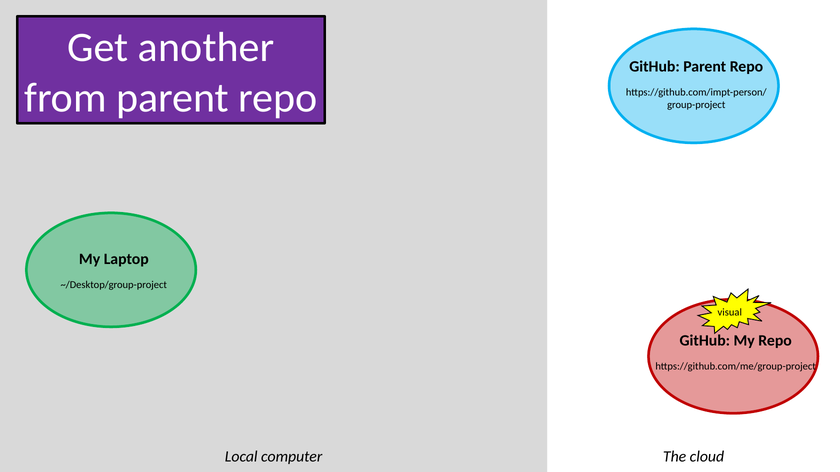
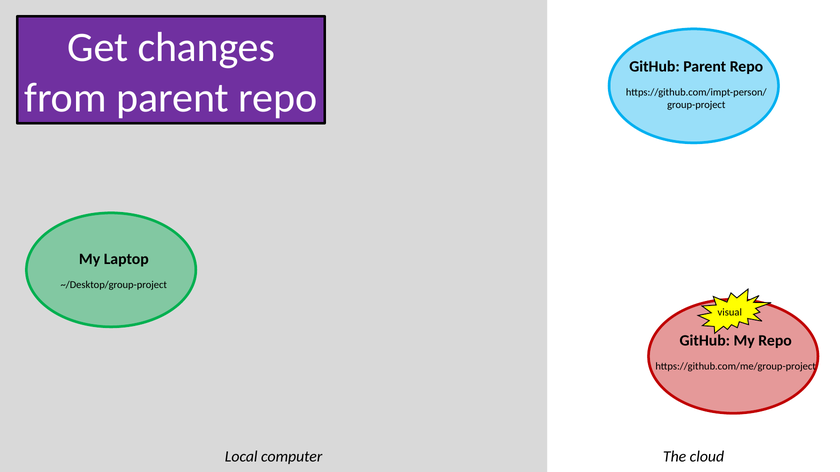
another: another -> changes (206, 48)
